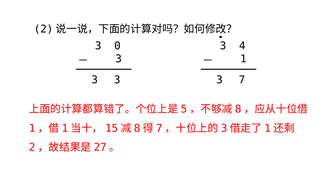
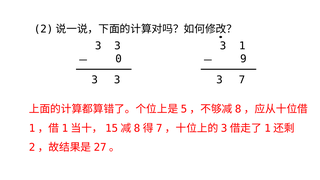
0: 0 -> 3 (117, 46)
4: 4 -> 1 (242, 46)
3: 3 -> 0 (119, 59)
1: 1 -> 9 (243, 59)
